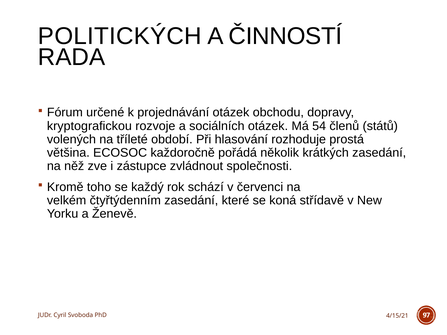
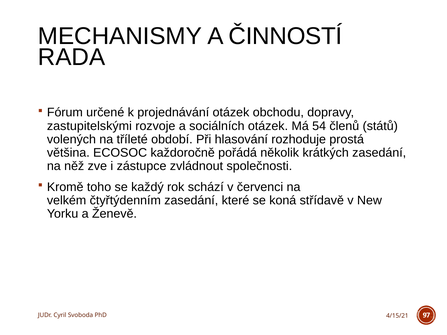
POLITICKÝCH: POLITICKÝCH -> MECHANISMY (120, 36)
kryptografickou: kryptografickou -> zastupitelskými (89, 126)
